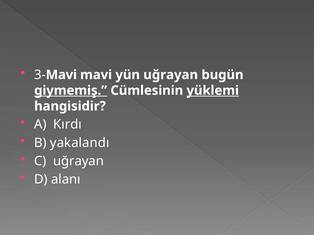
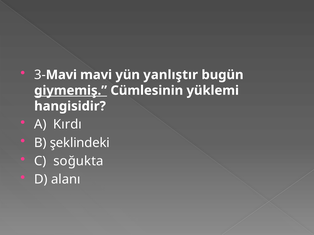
yün uğrayan: uğrayan -> yanlıştır (171, 75)
yüklemi underline: present -> none (213, 91)
yakalandı: yakalandı -> şeklindeki (80, 143)
C uğrayan: uğrayan -> soğukta (78, 161)
